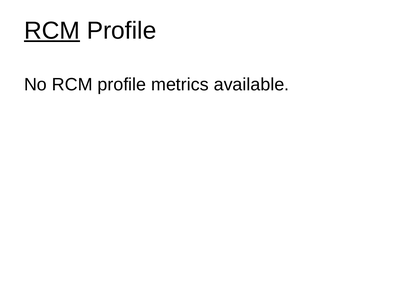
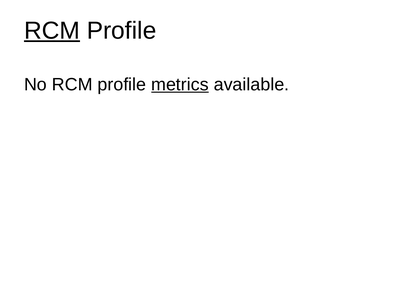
metrics underline: none -> present (180, 84)
